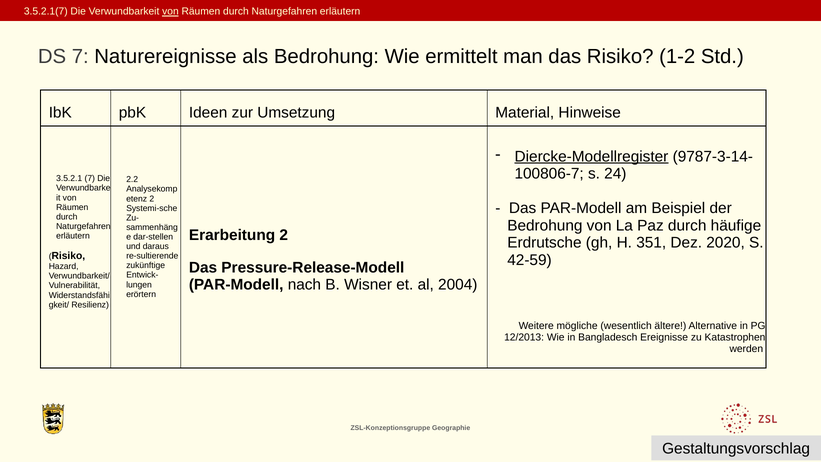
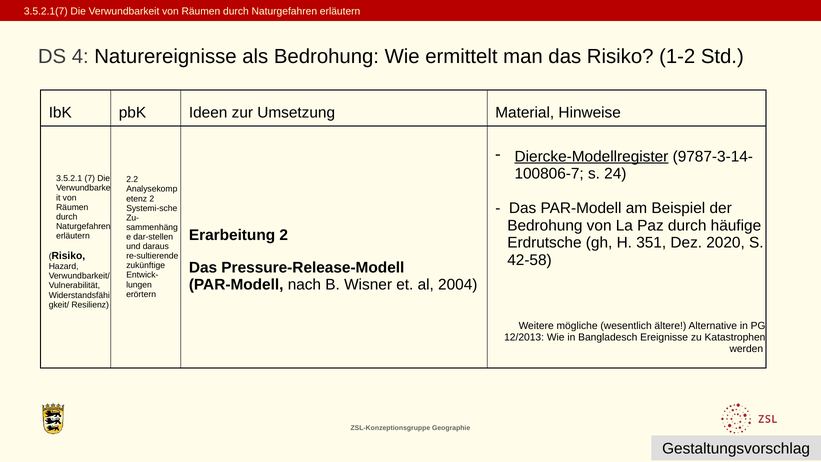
von underline: present -> none (170, 12)
DS 7: 7 -> 4 (80, 56)
42-59: 42-59 -> 42-58 (529, 260)
